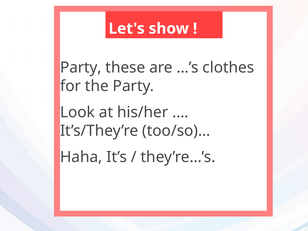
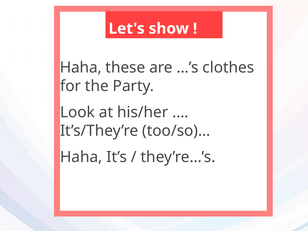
Party: Party -> Haha (81, 68)
